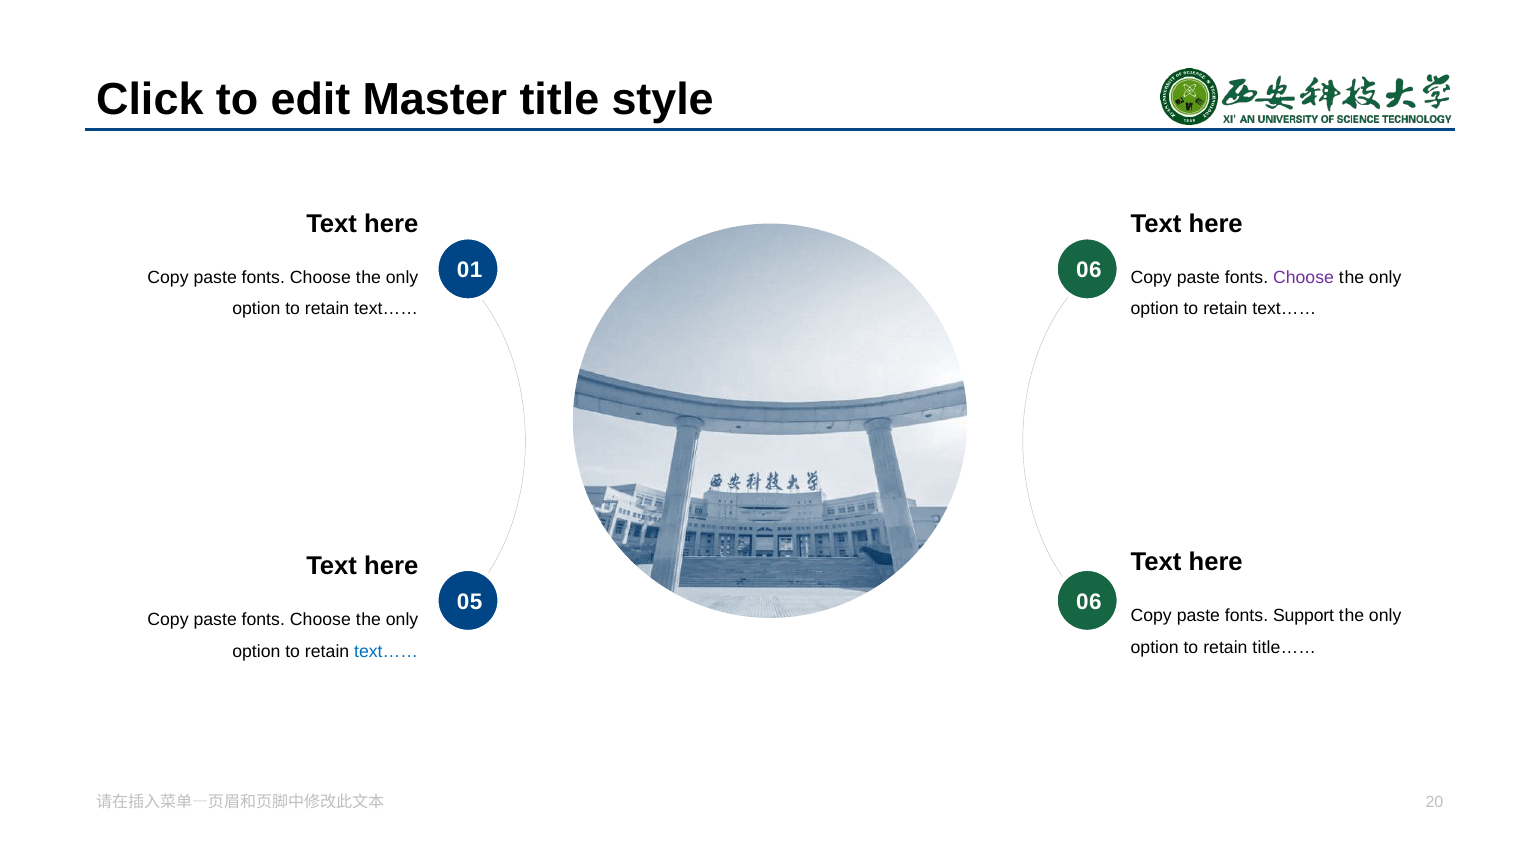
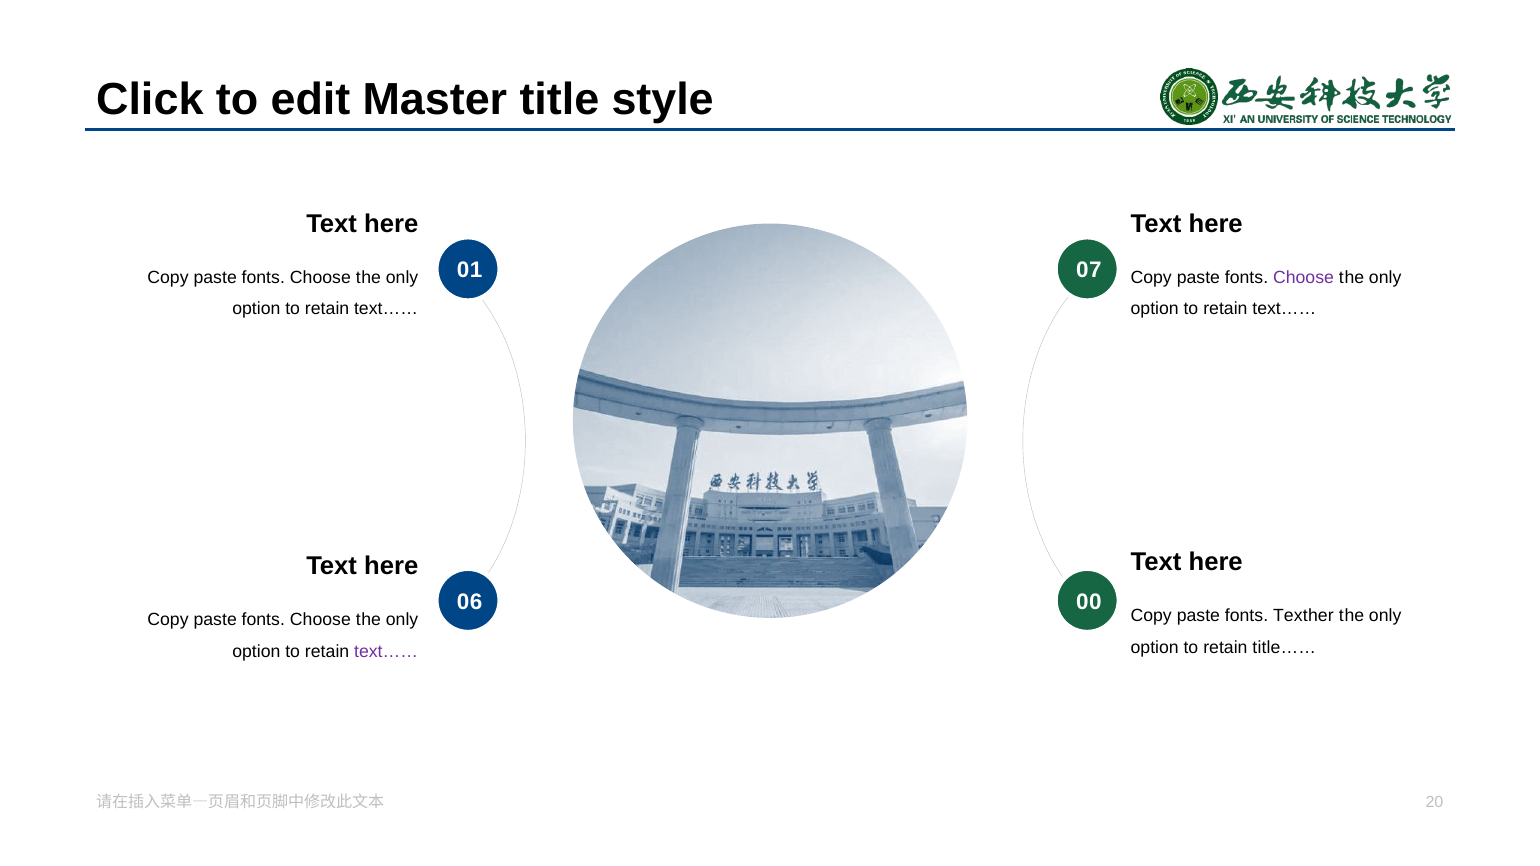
6: 6 -> 7 (1095, 271)
5: 5 -> 6 (476, 602)
6: 6 -> 0 (1095, 602)
Support: Support -> Texther (1303, 616)
text…… colour: blue -> purple (386, 652)
